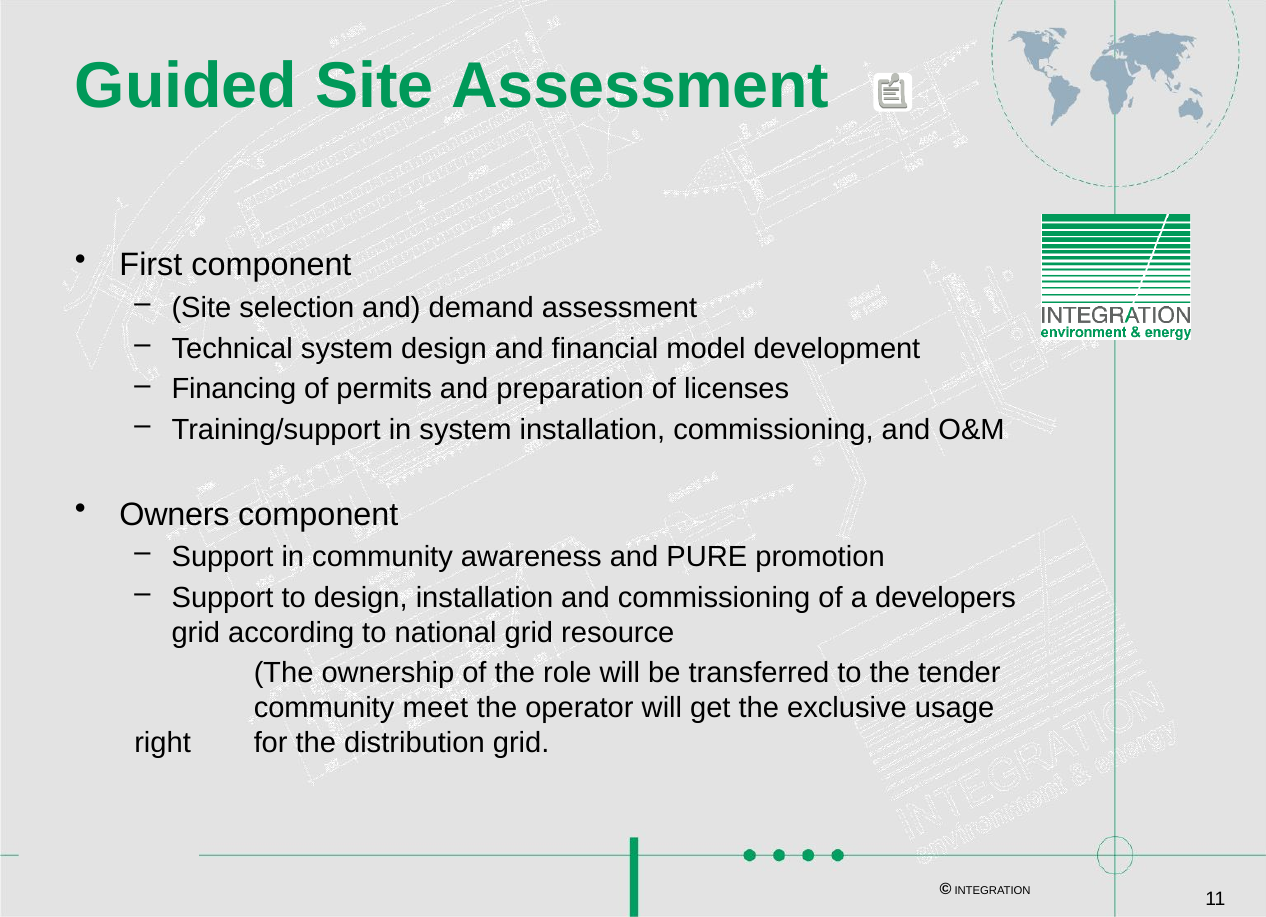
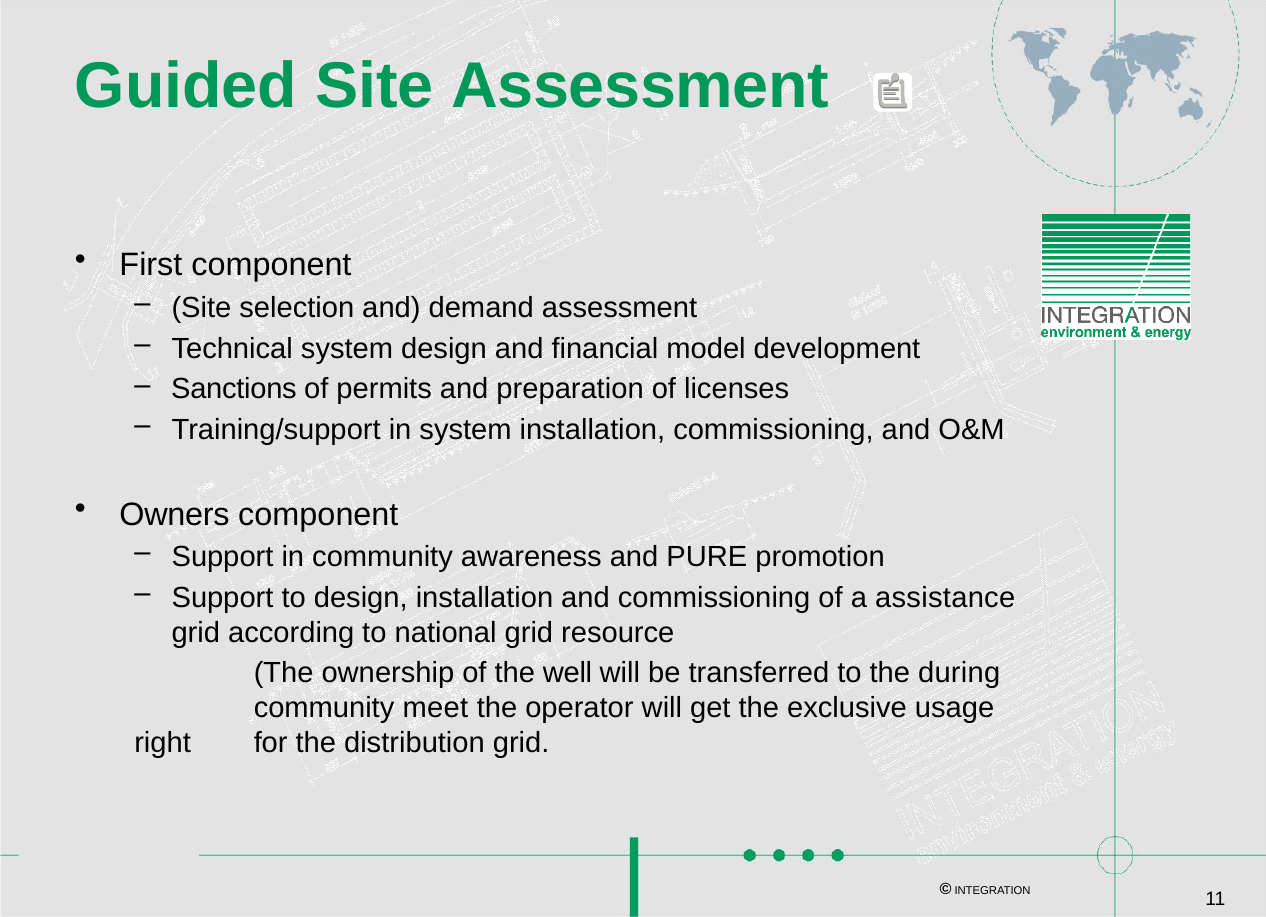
Financing: Financing -> Sanctions (234, 389)
developers: developers -> assistance (945, 598)
role: role -> well (568, 674)
tender: tender -> during (959, 674)
